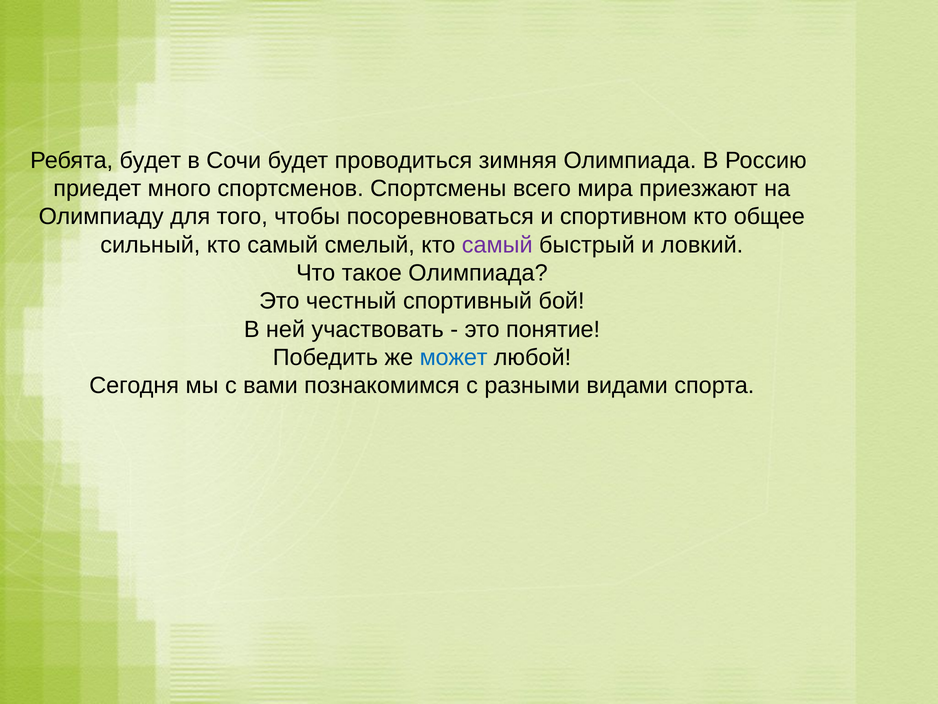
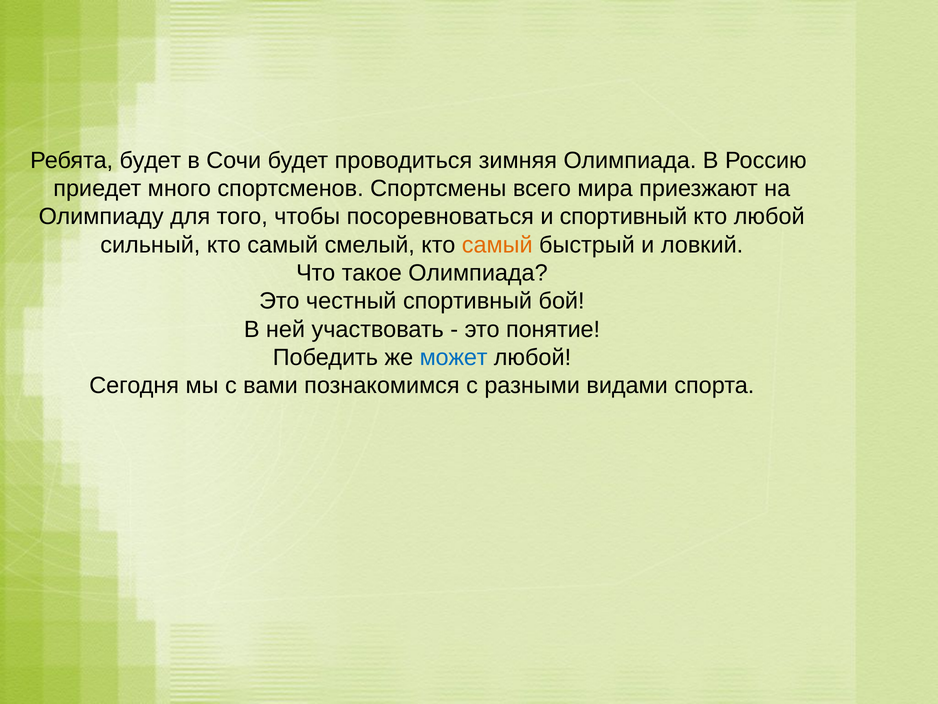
и спортивном: спортивном -> спортивный (623, 216)
кто общее: общее -> любой (769, 216)
самый colour: purple -> orange (497, 245)
